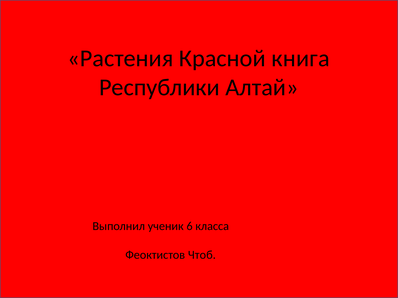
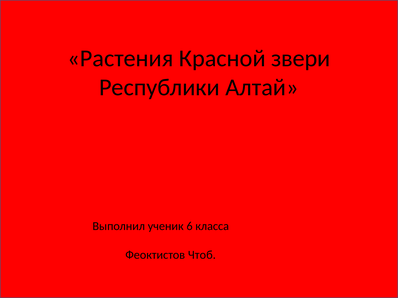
книга: книга -> звери (301, 58)
